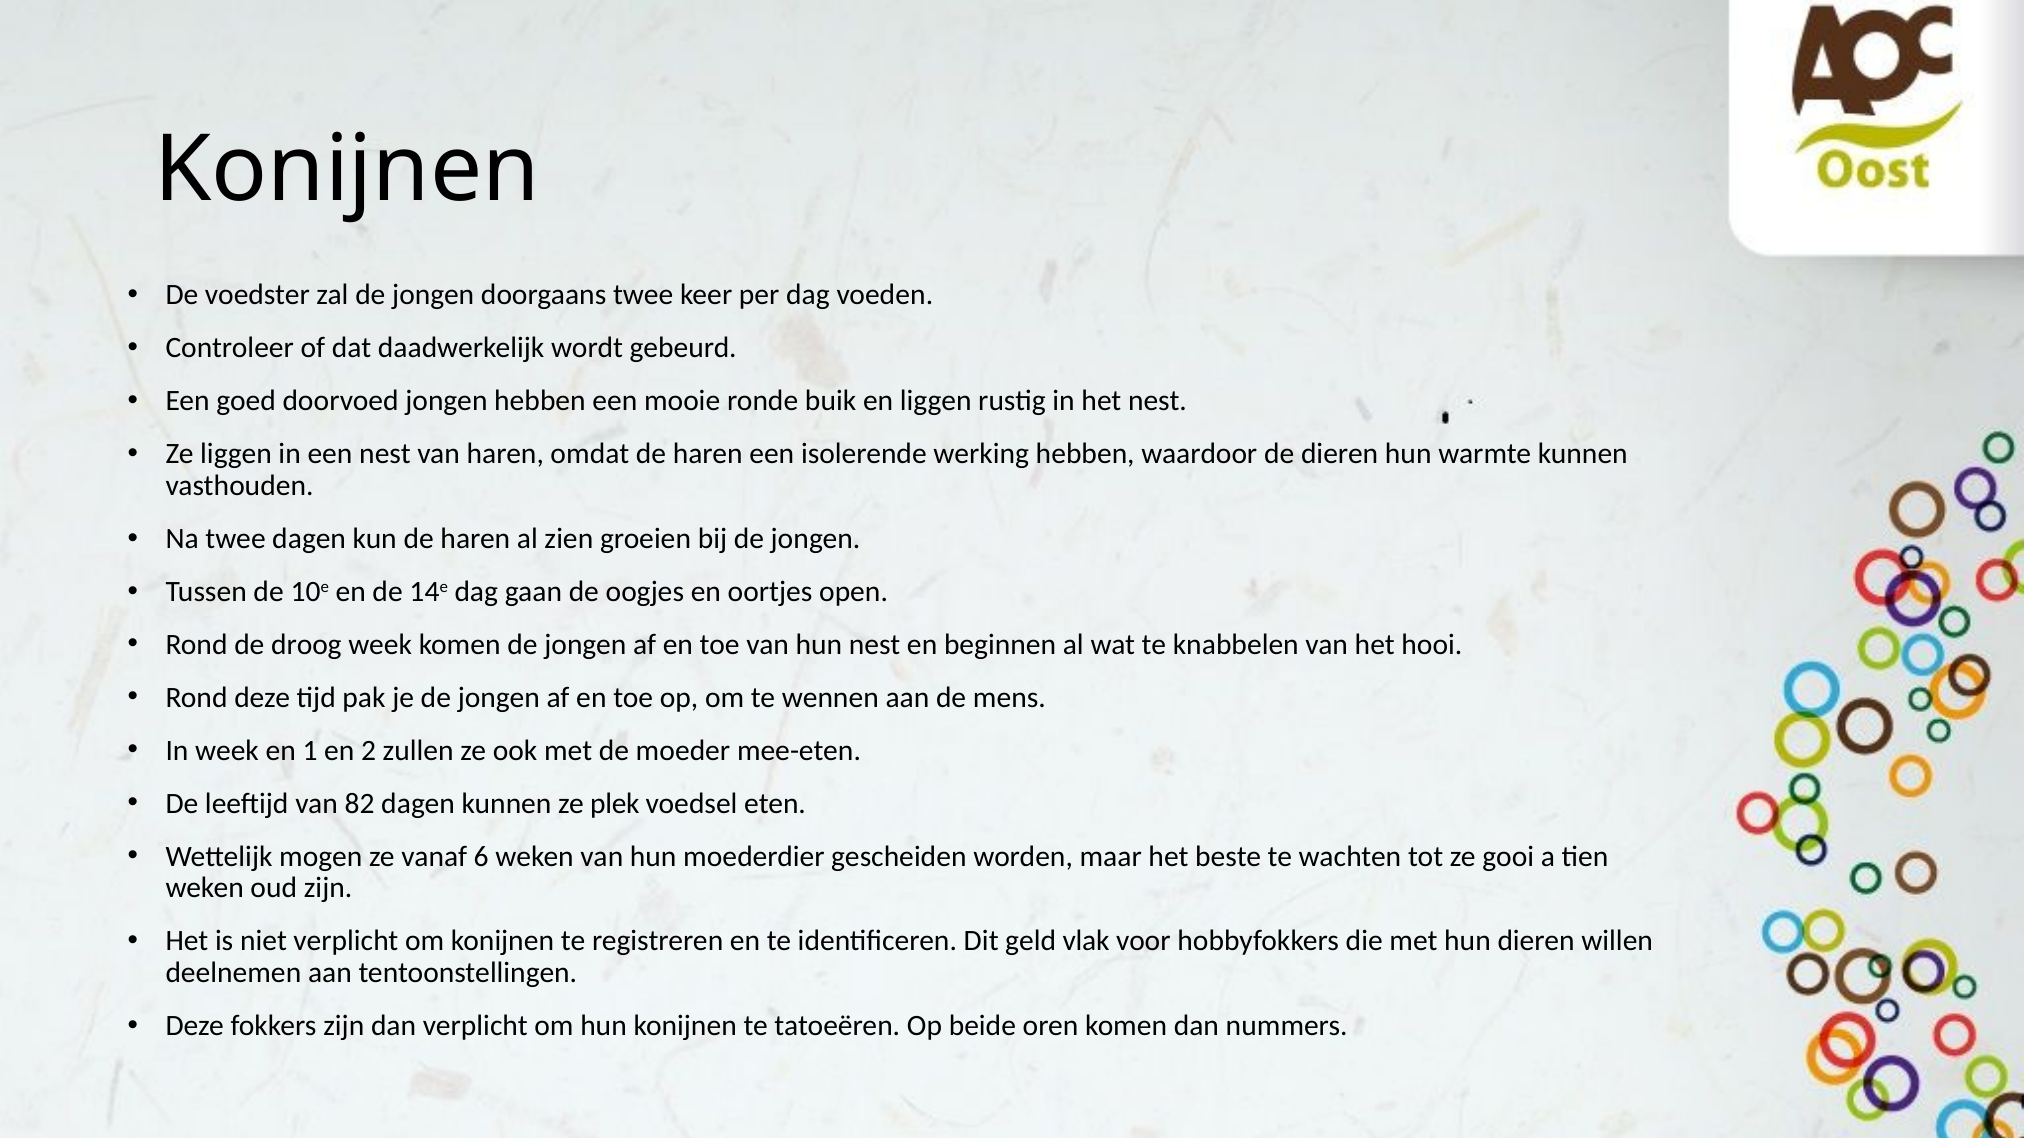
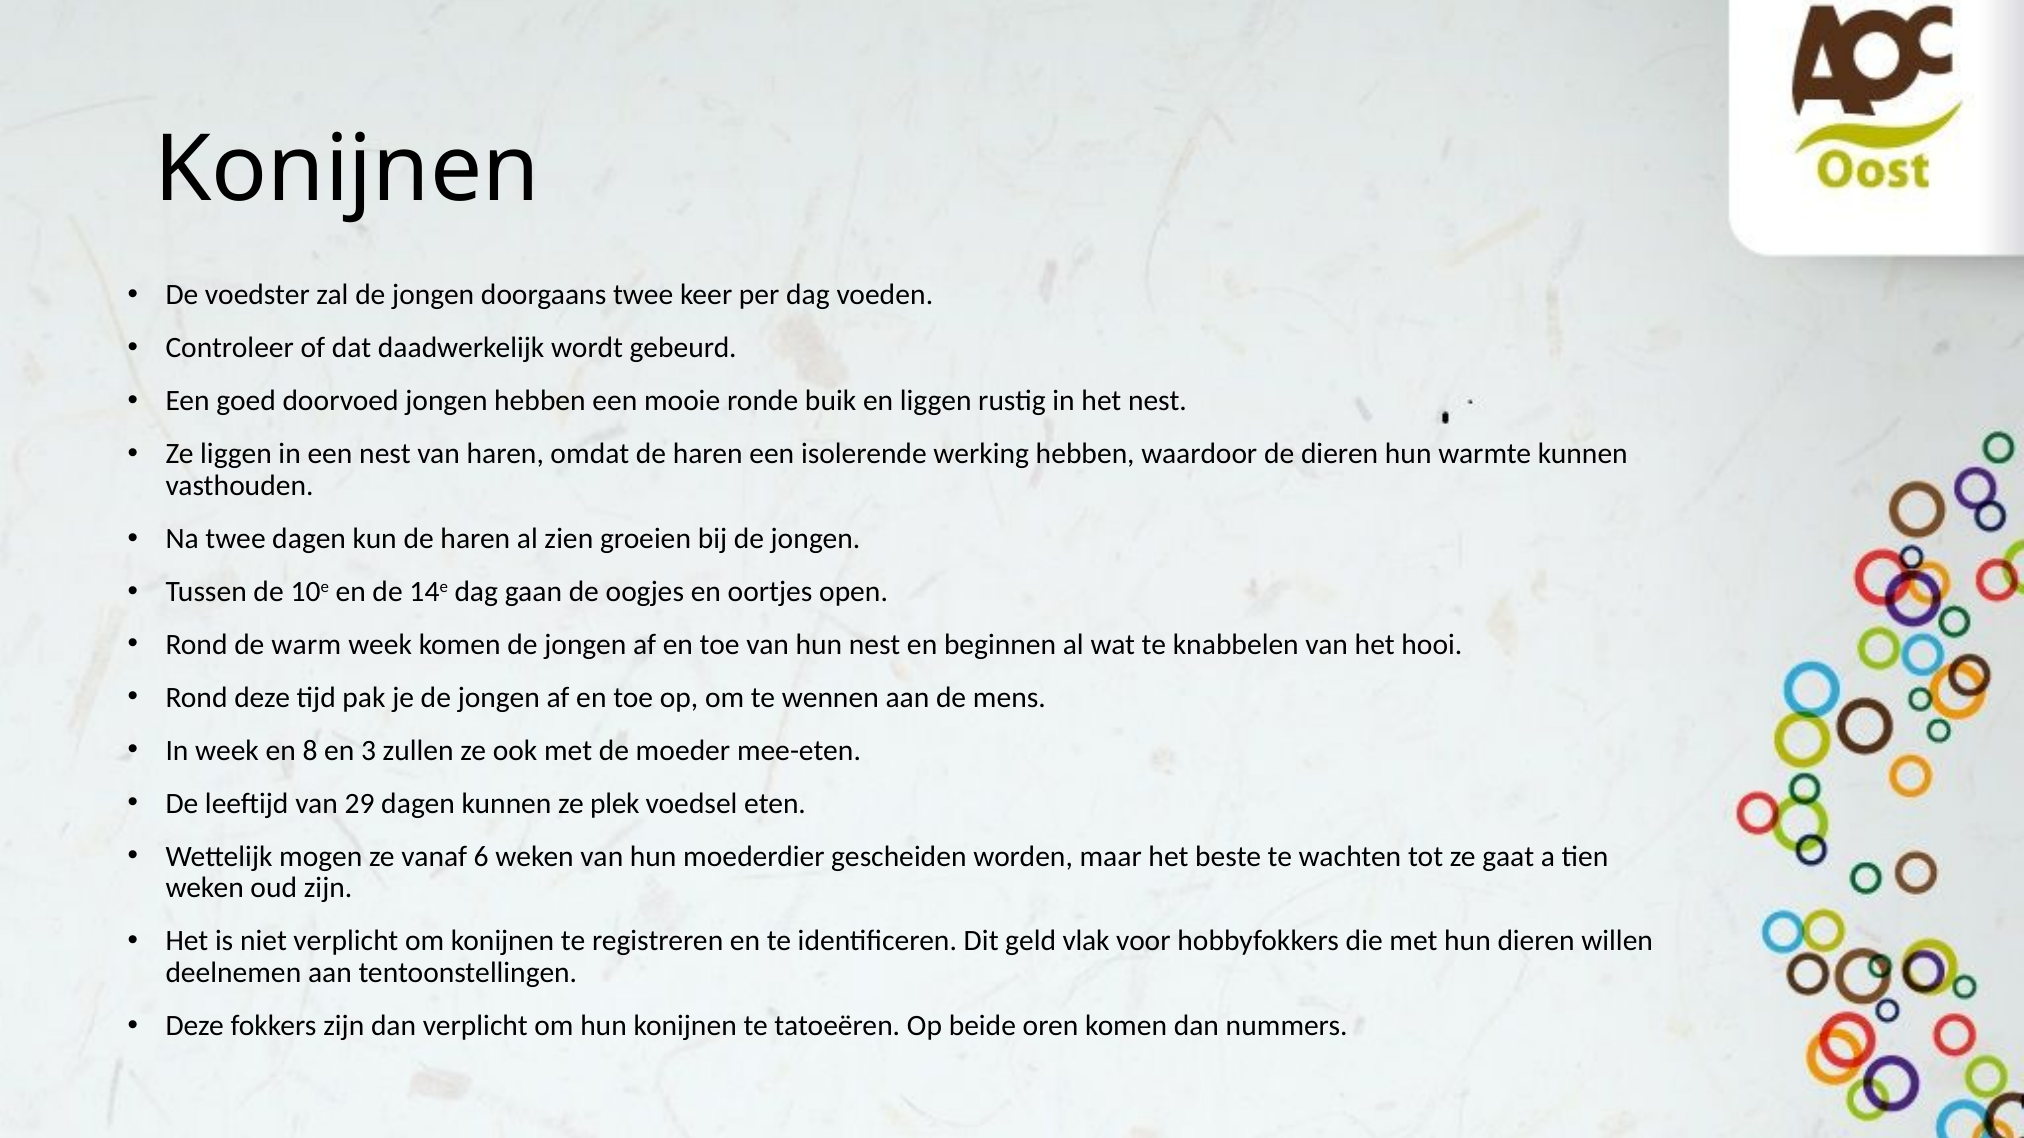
droog: droog -> warm (306, 645)
1: 1 -> 8 (310, 751)
2: 2 -> 3 (369, 751)
82: 82 -> 29 (360, 804)
gooi: gooi -> gaat (1508, 857)
